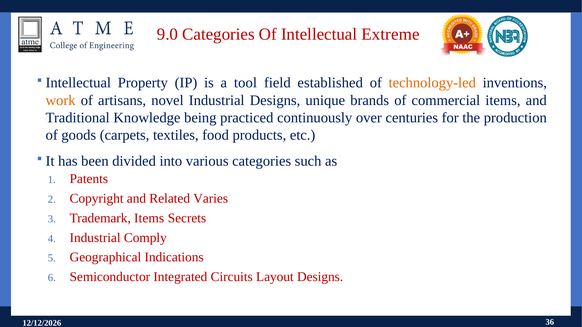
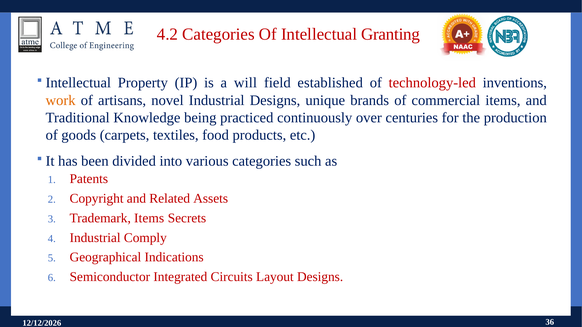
9.0: 9.0 -> 4.2 (168, 34)
Extreme: Extreme -> Granting (391, 34)
tool: tool -> will (245, 83)
technology-led colour: orange -> red (432, 83)
Varies: Varies -> Assets (211, 199)
